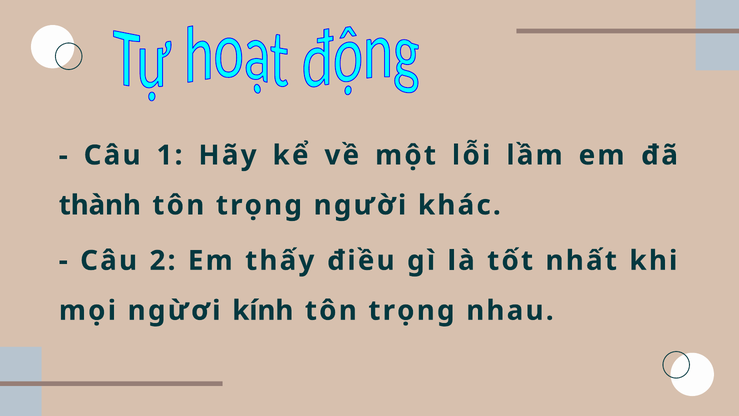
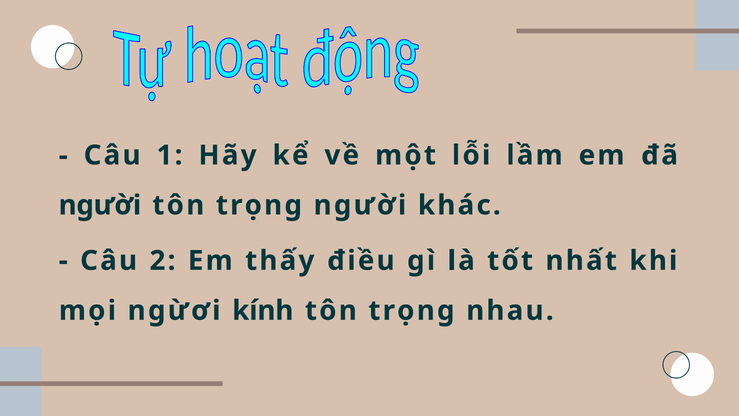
thành: thành -> người (100, 205)
